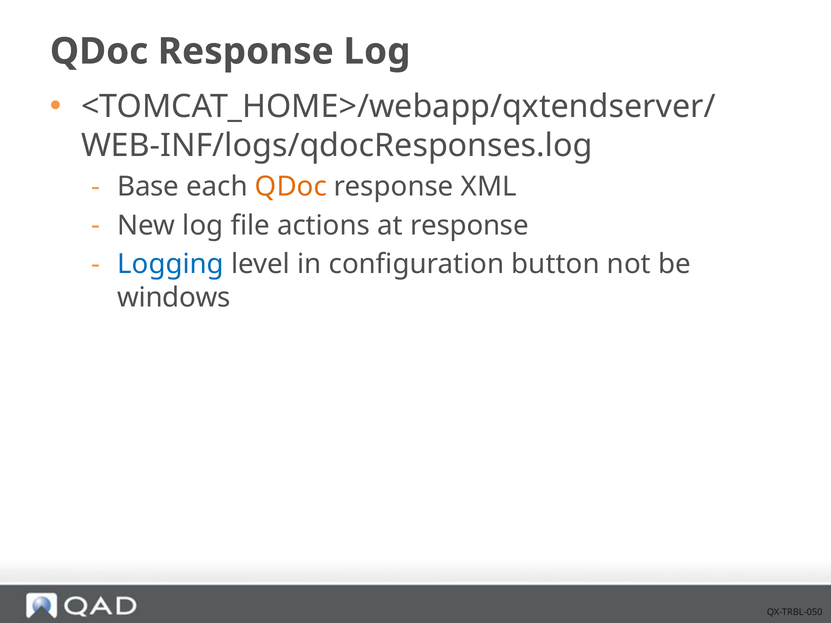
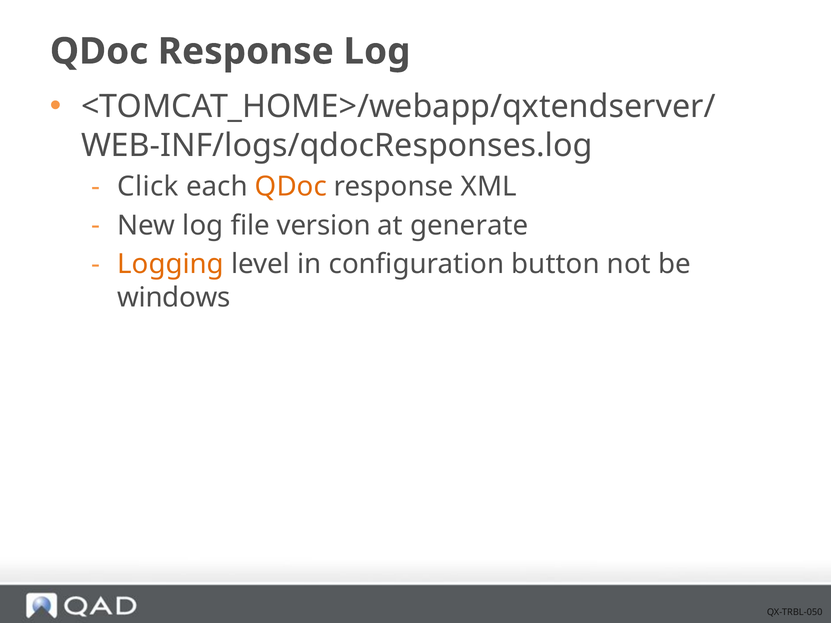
Base: Base -> Click (148, 187)
actions: actions -> version (324, 226)
at response: response -> generate (469, 226)
Logging colour: blue -> orange (171, 264)
